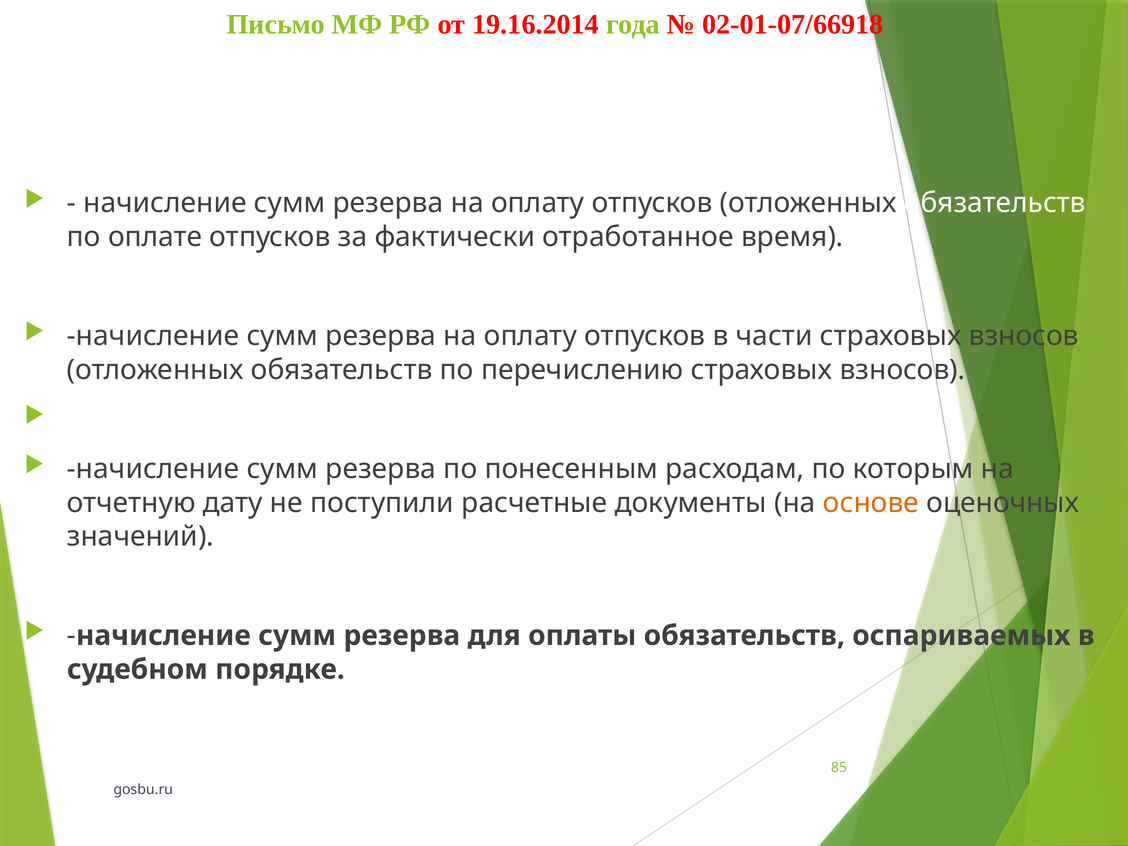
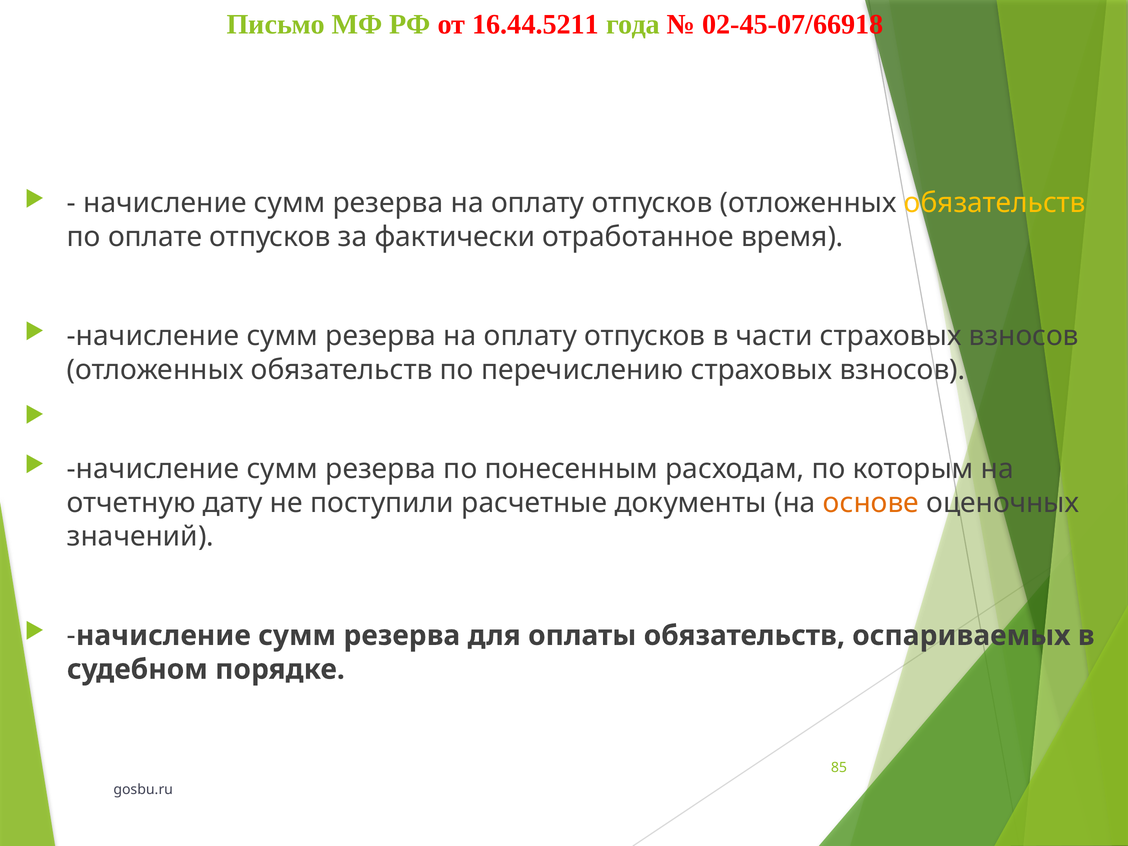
19.16.2014: 19.16.2014 -> 16.44.5211 (536, 25)
02-01-07/66918: 02-01-07/66918 -> 02-45-07/66918 (793, 25)
обязательств colour: white -> yellow (995, 203)
